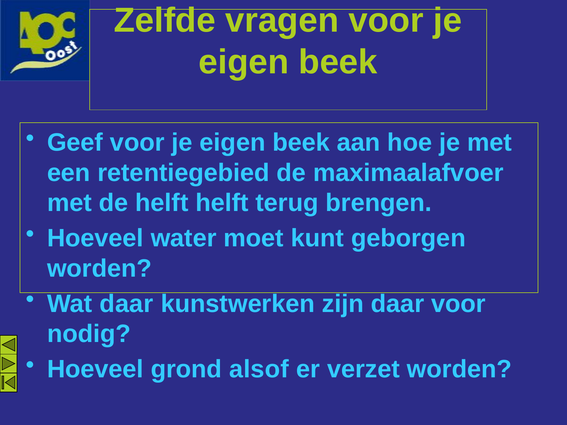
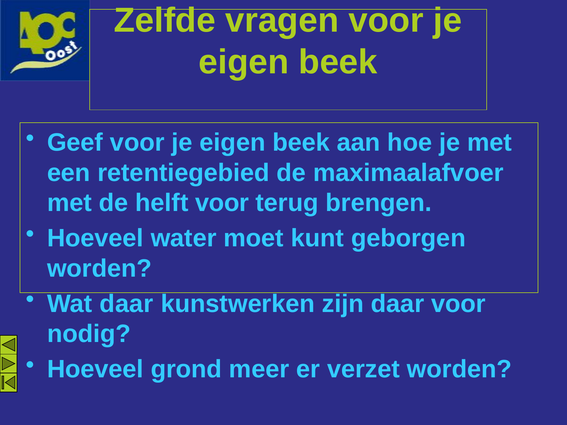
helft helft: helft -> voor (222, 203)
alsof: alsof -> meer (259, 369)
